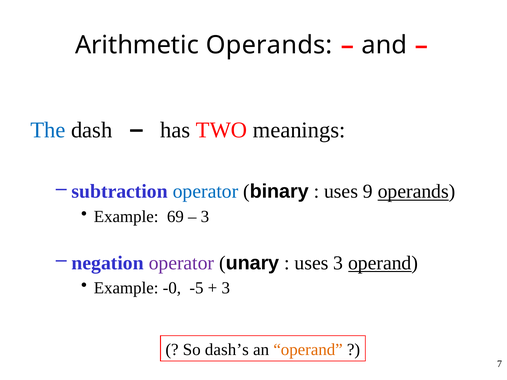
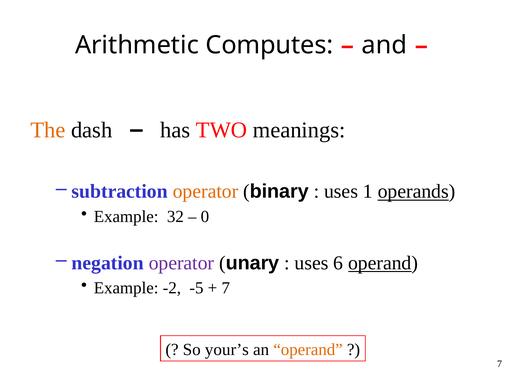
Arithmetic Operands: Operands -> Computes (269, 45)
The colour: blue -> orange (48, 130)
operator colour: blue -> orange (206, 192)
9: 9 -> 1 (368, 192)
69: 69 -> 32 (175, 217)
3: 3 -> 0 (205, 217)
uses 3: 3 -> 6 (338, 263)
-0: -0 -> -2 (172, 288)
3: 3 -> 7 (226, 288)
dash’s: dash’s -> your’s (227, 350)
